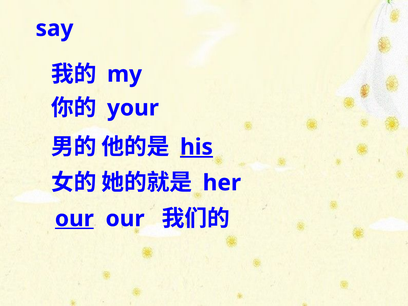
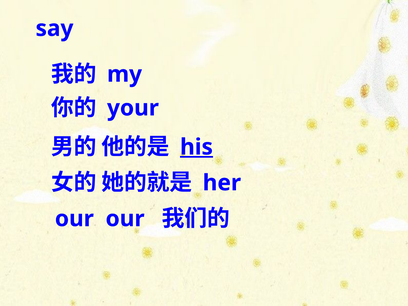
our underline: present -> none (74, 219)
